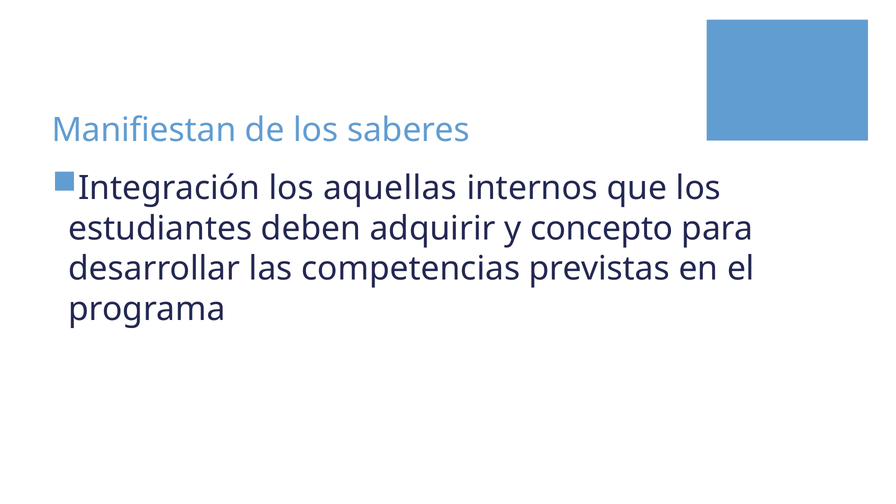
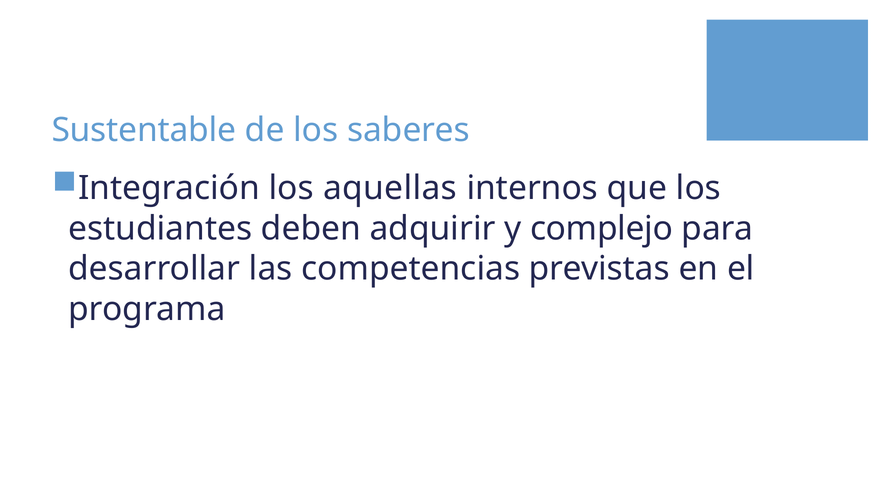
Manifiestan: Manifiestan -> Sustentable (144, 130)
concepto: concepto -> complejo (602, 229)
